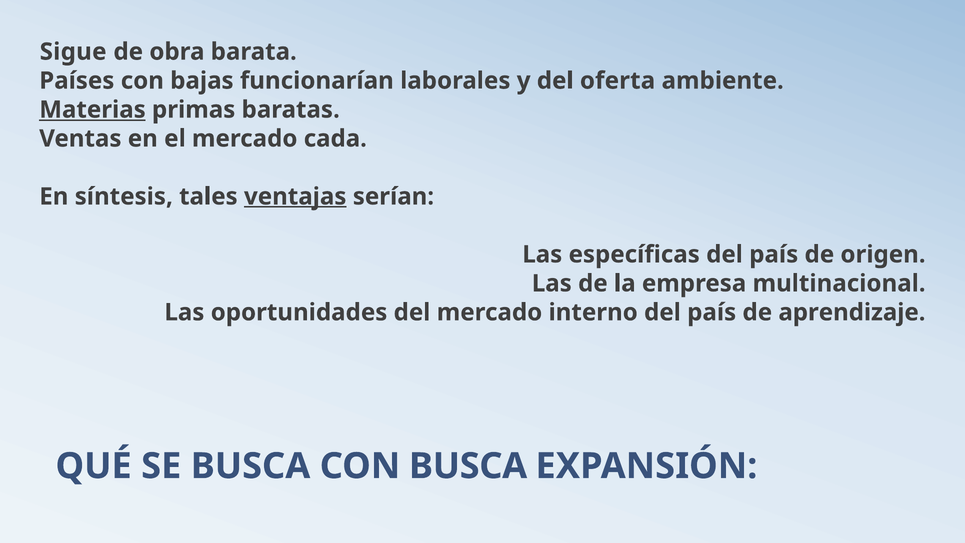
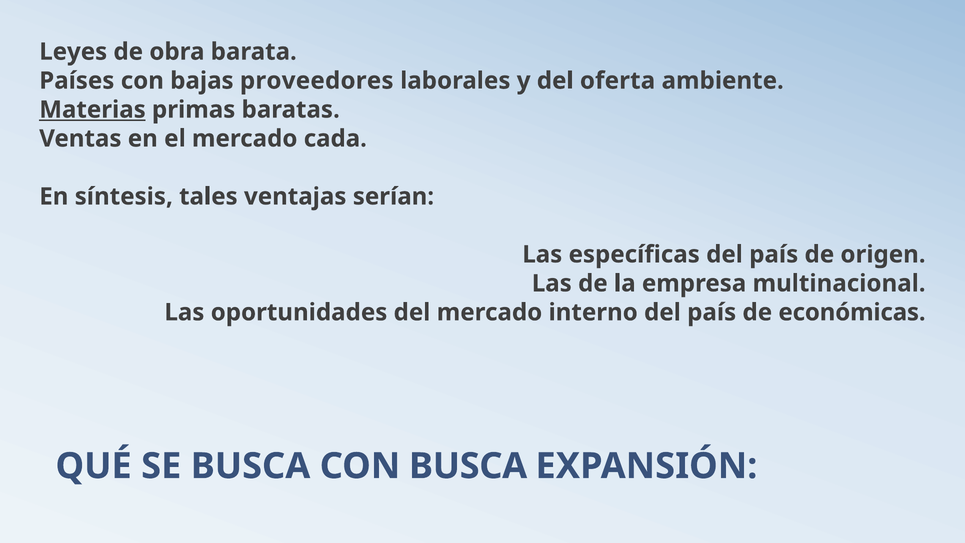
Sigue: Sigue -> Leyes (73, 52)
funcionarían: funcionarían -> proveedores (317, 81)
ventajas underline: present -> none (295, 197)
aprendizaje: aprendizaje -> económicas (852, 312)
